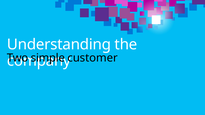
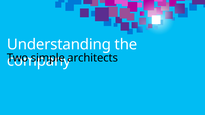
customer: customer -> architects (93, 58)
